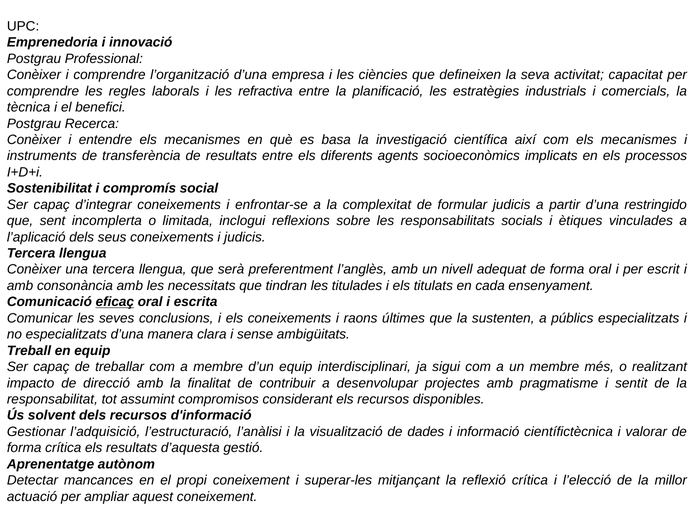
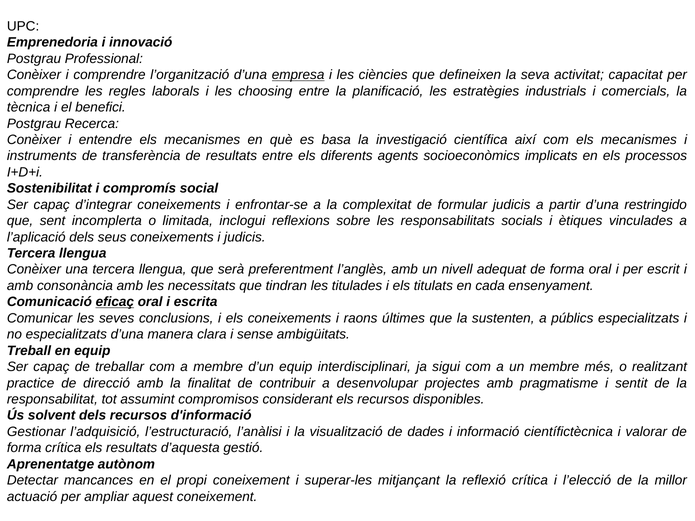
empresa underline: none -> present (298, 75)
refractiva: refractiva -> choosing (265, 91)
impacto: impacto -> practice (31, 383)
